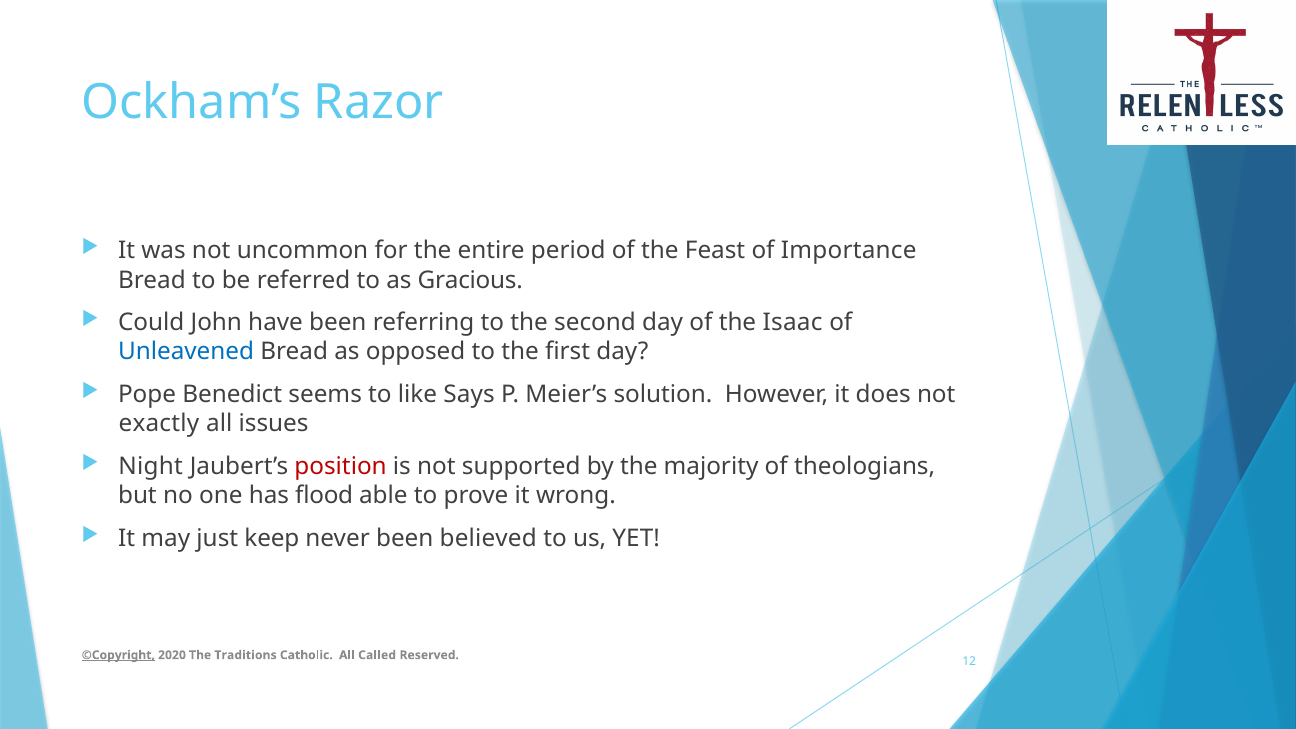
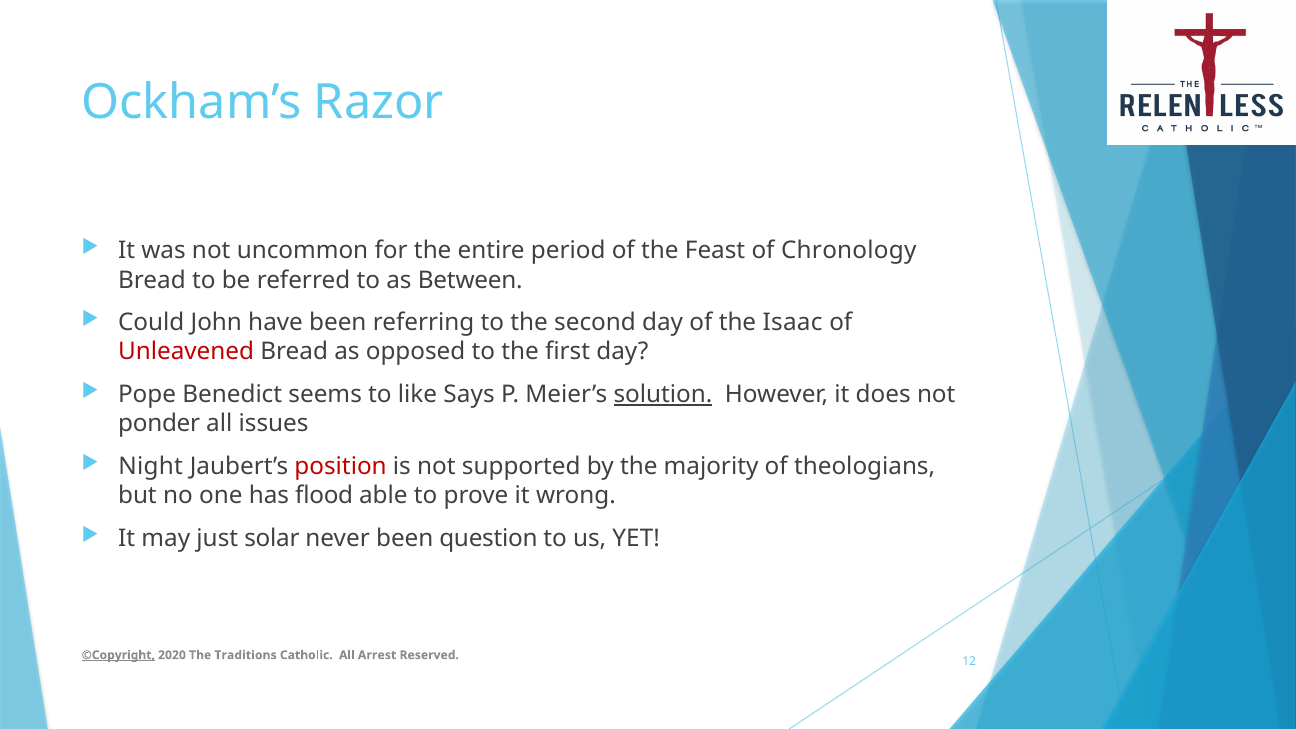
Importance: Importance -> Chronology (849, 251)
Gracious: Gracious -> Between (470, 280)
Unleavened colour: blue -> red (186, 352)
solution underline: none -> present (663, 394)
exactly: exactly -> ponder (159, 424)
keep: keep -> solar (272, 538)
believed: believed -> question (488, 538)
Called: Called -> Arrest (377, 655)
